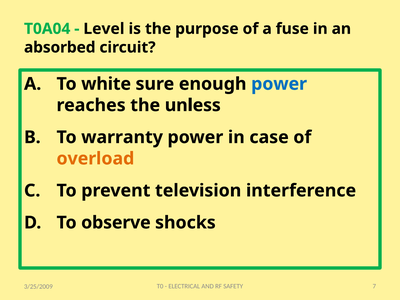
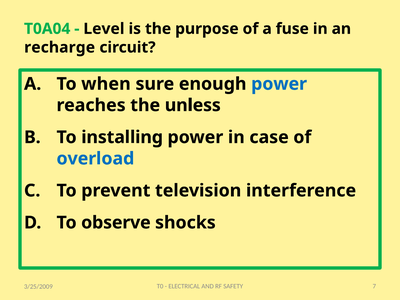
absorbed: absorbed -> recharge (60, 47)
white: white -> when (106, 84)
warranty: warranty -> installing (122, 137)
overload colour: orange -> blue (95, 159)
